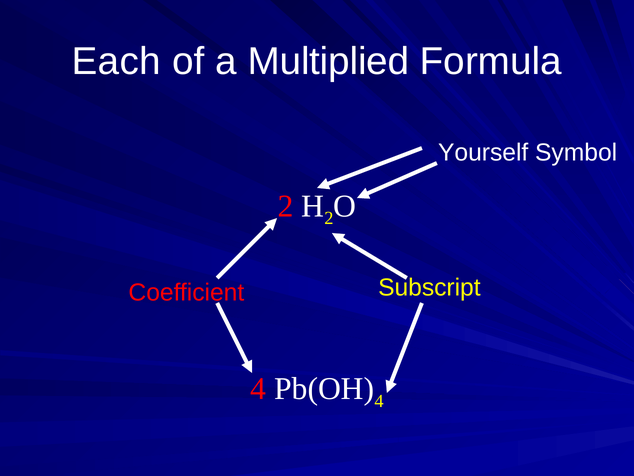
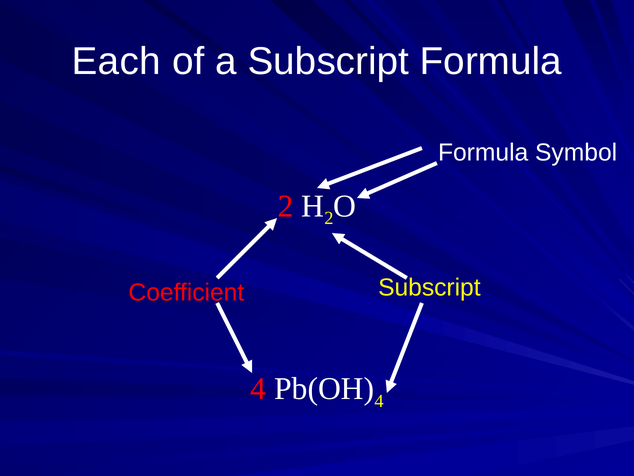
a Multiplied: Multiplied -> Subscript (328, 62)
Yourself: Yourself -> Formula (483, 152)
